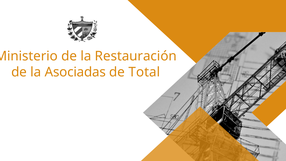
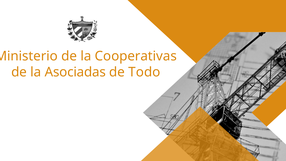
Restauración: Restauración -> Cooperativas (136, 56)
Total: Total -> Todo (144, 72)
